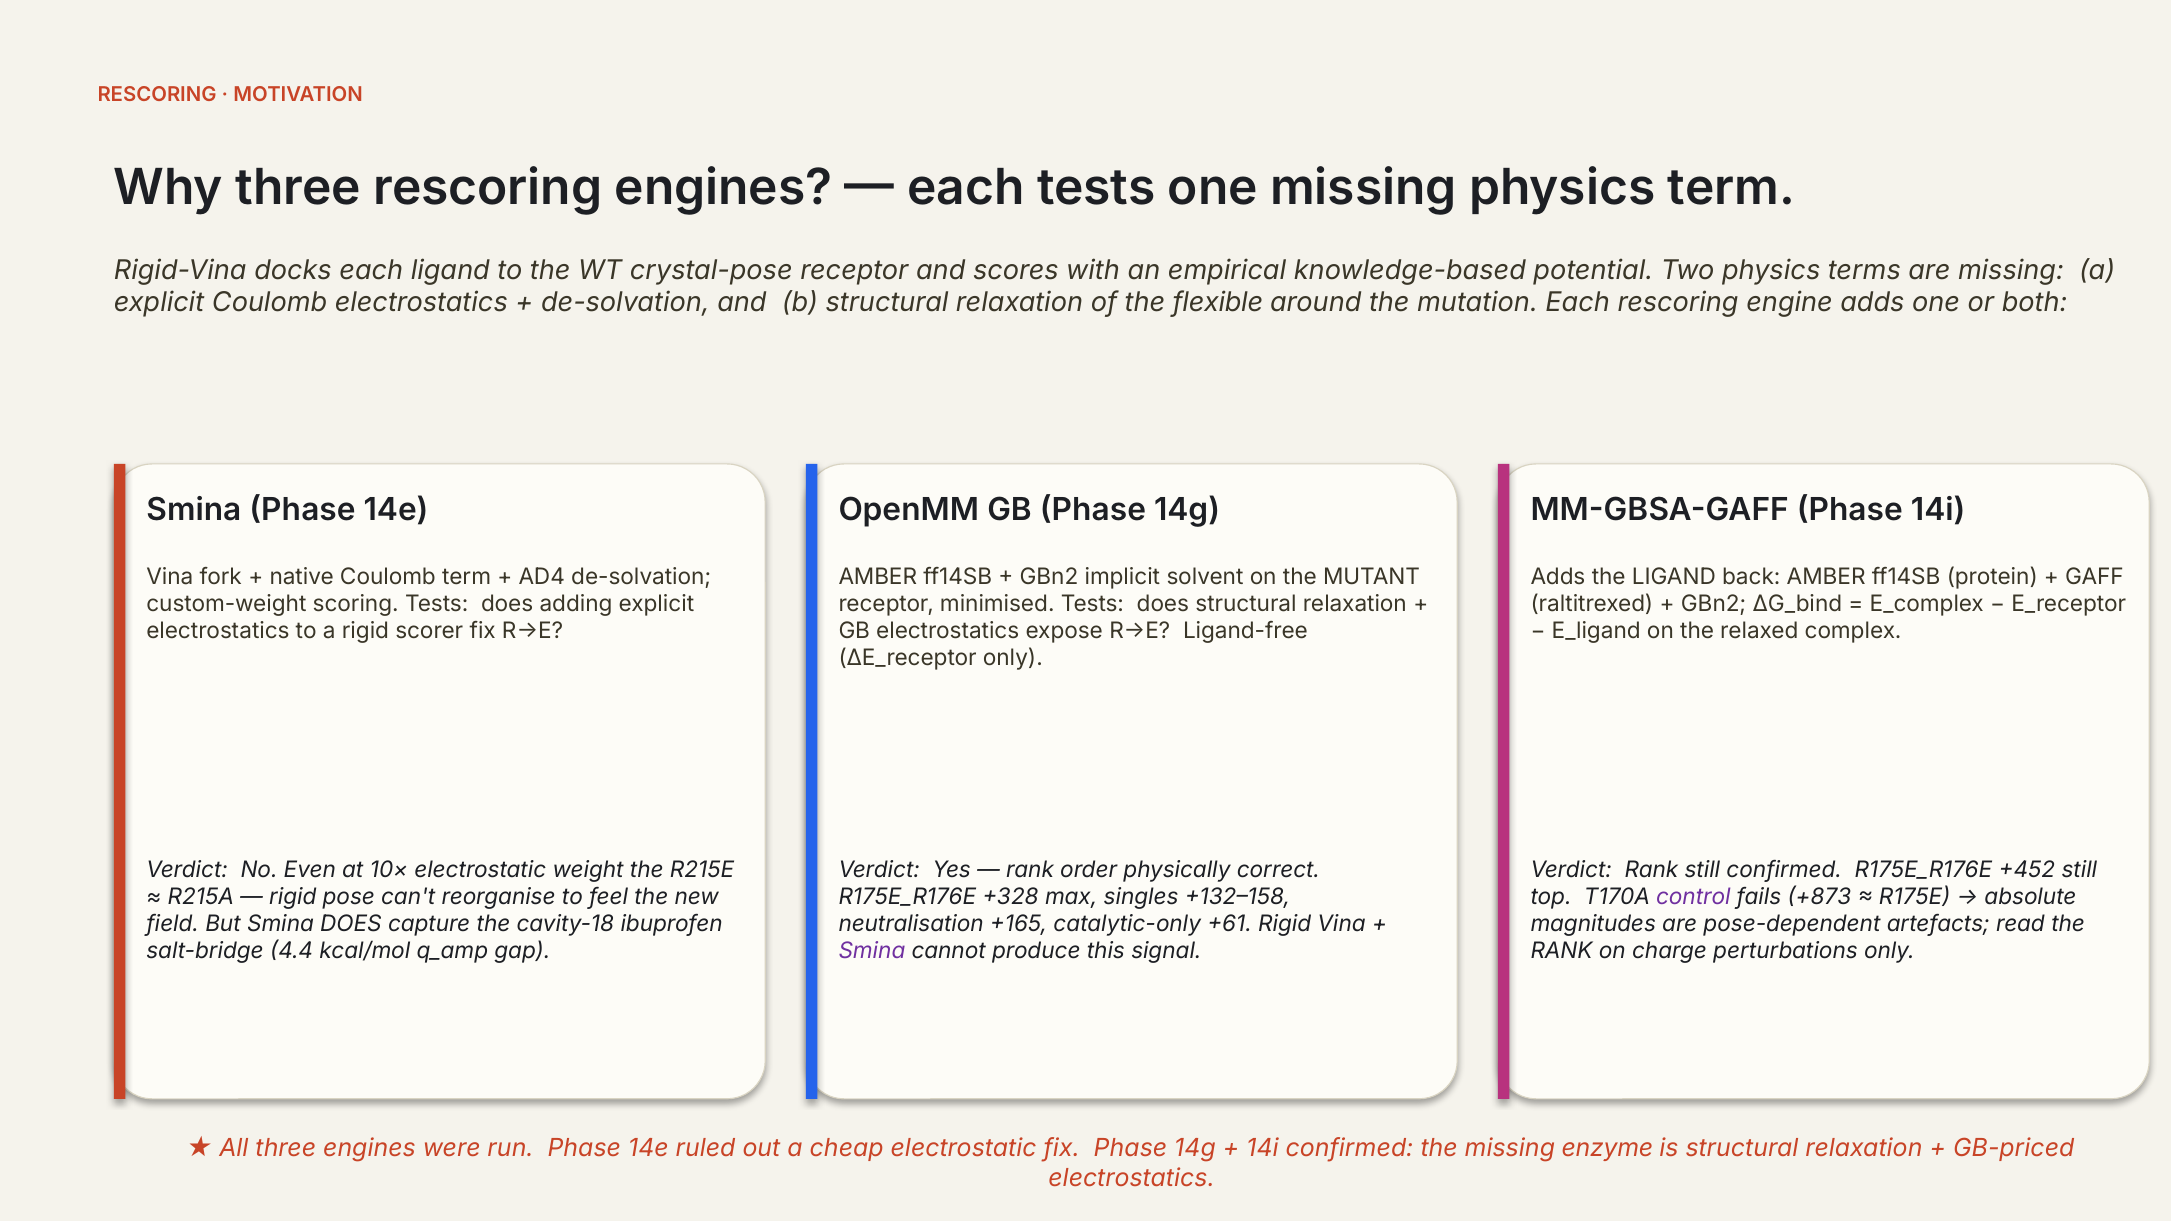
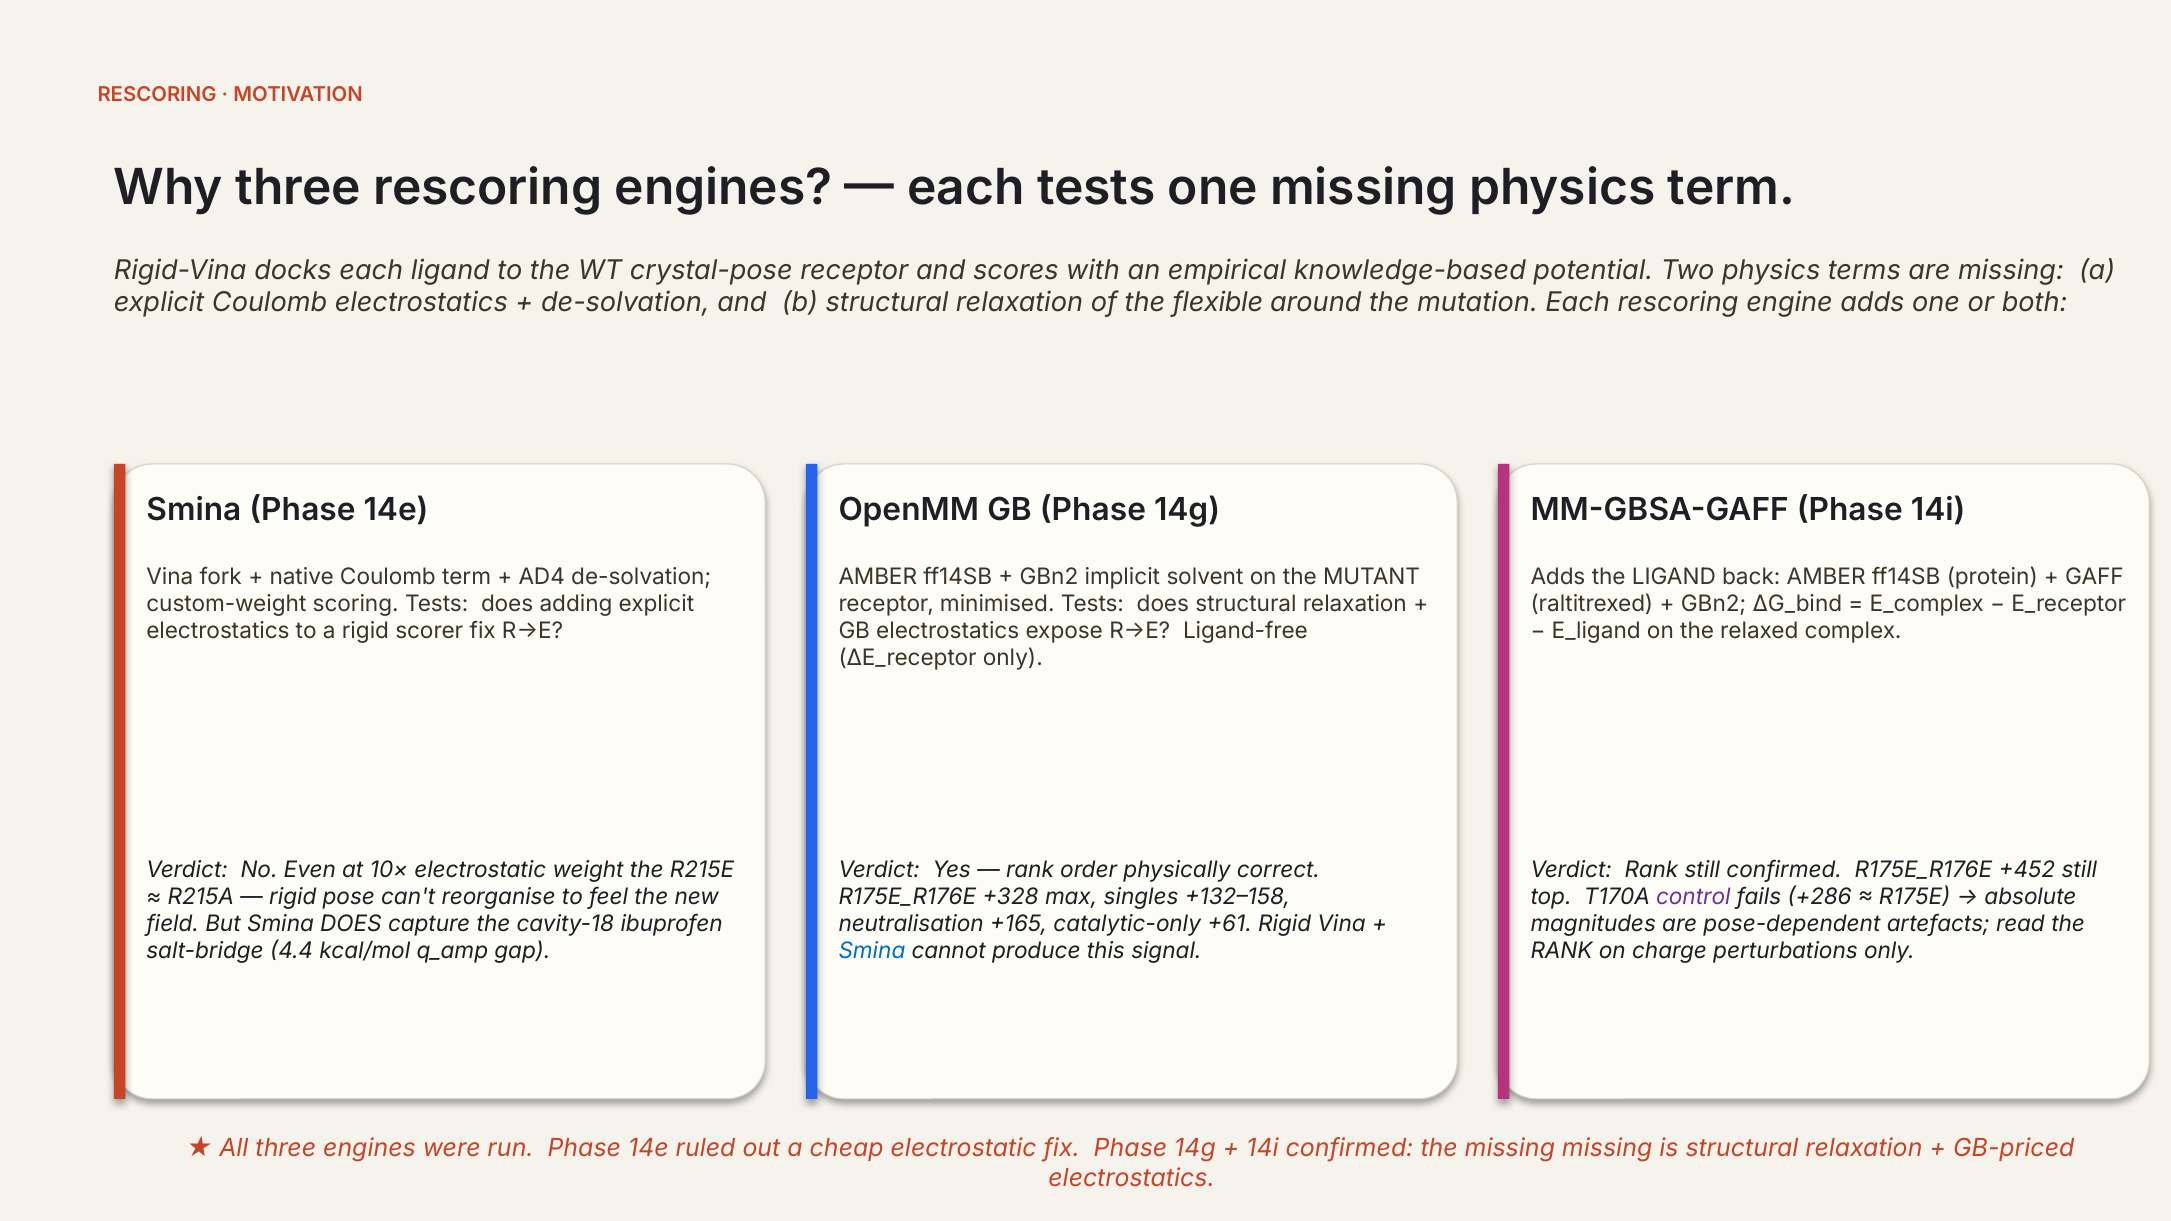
+873: +873 -> +286 (1820, 897)
Smina colour: purple -> blue (872, 951)
missing enzyme: enzyme -> missing (1607, 1148)
